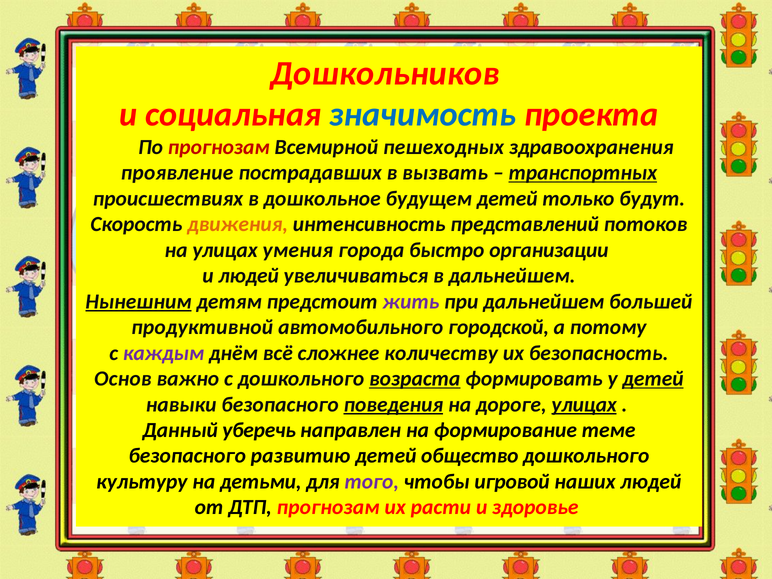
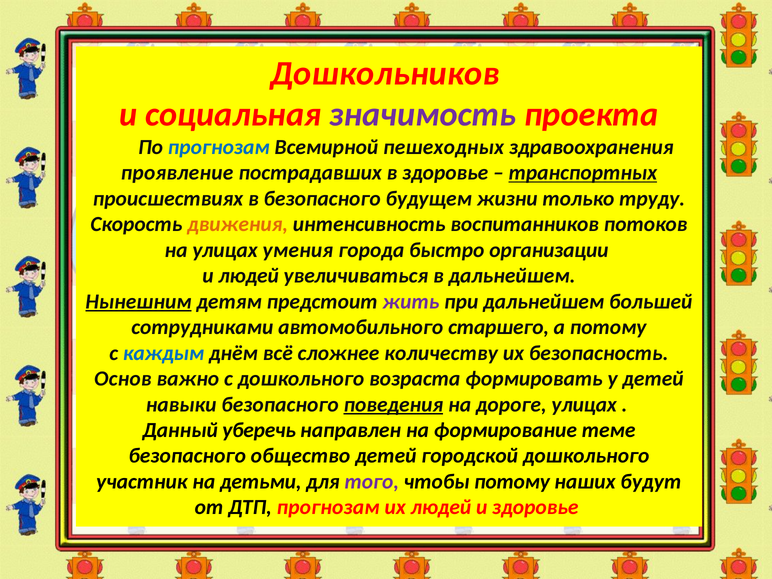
значимость colour: blue -> purple (423, 114)
прогнозам colour: red -> blue (219, 147)
в вызвать: вызвать -> здоровье (445, 173)
в дошкольное: дошкольное -> безопасного (322, 198)
будущем детей: детей -> жизни (507, 198)
будут: будут -> труду (652, 198)
представлений: представлений -> воспитанников (525, 224)
продуктивной: продуктивной -> сотрудниками (202, 327)
городской: городской -> старшего (499, 327)
каждым colour: purple -> blue (164, 353)
возраста underline: present -> none (415, 379)
детей underline: present -> none (653, 379)
улицах underline: present -> none (584, 404)
развитию: развитию -> общество (301, 456)
общество: общество -> городской (470, 456)
культуру: культуру -> участник (142, 482)
чтобы игровой: игровой -> потому (512, 482)
наших людей: людей -> будут (651, 482)
их расти: расти -> людей (441, 507)
